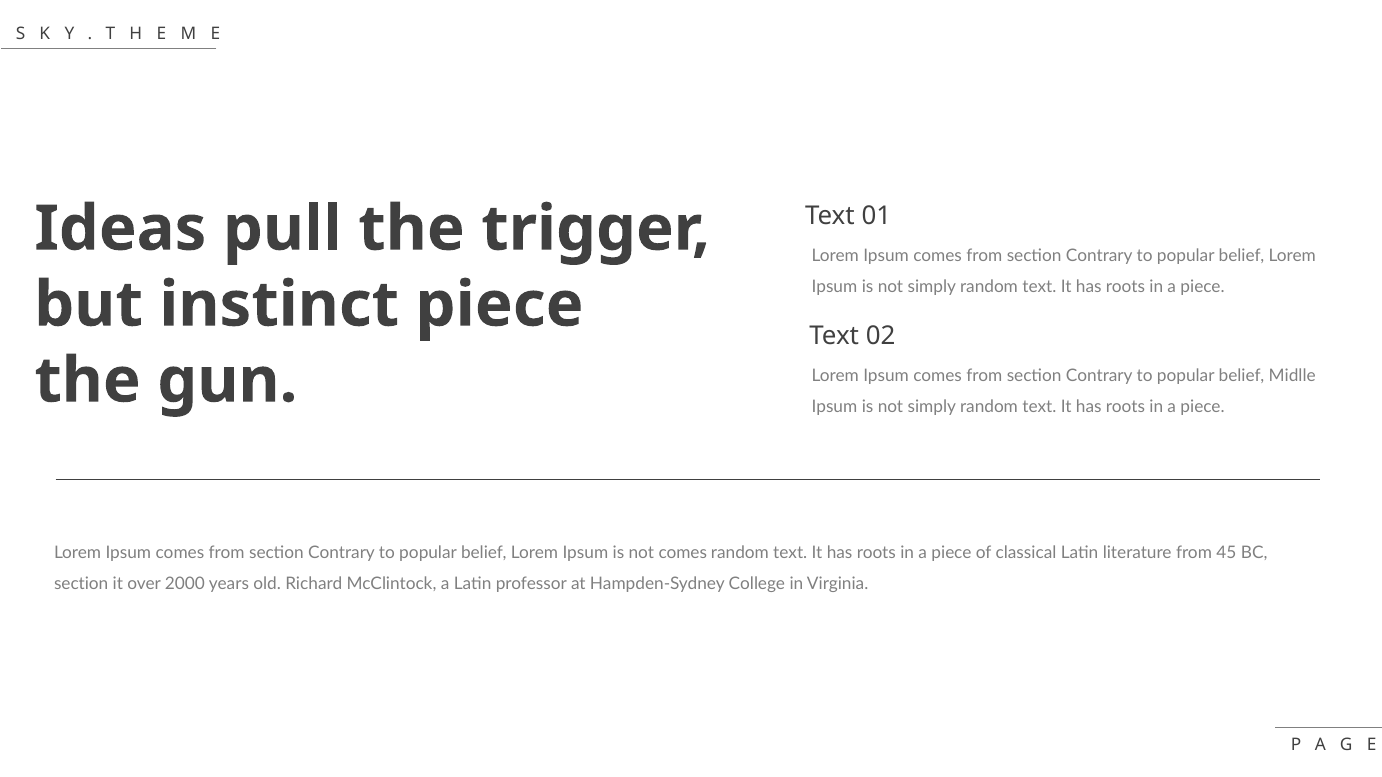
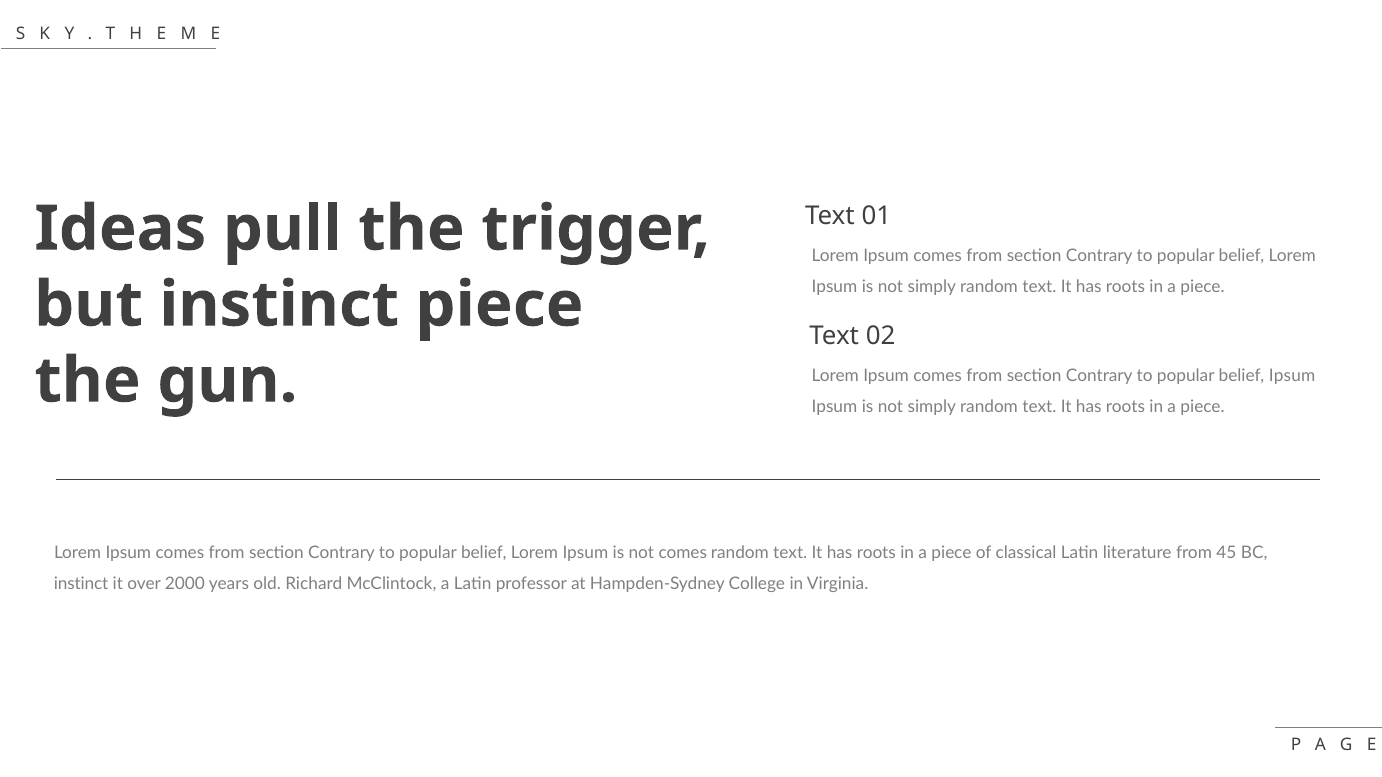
belief Midlle: Midlle -> Ipsum (1292, 376)
section: section -> instinct (81, 584)
